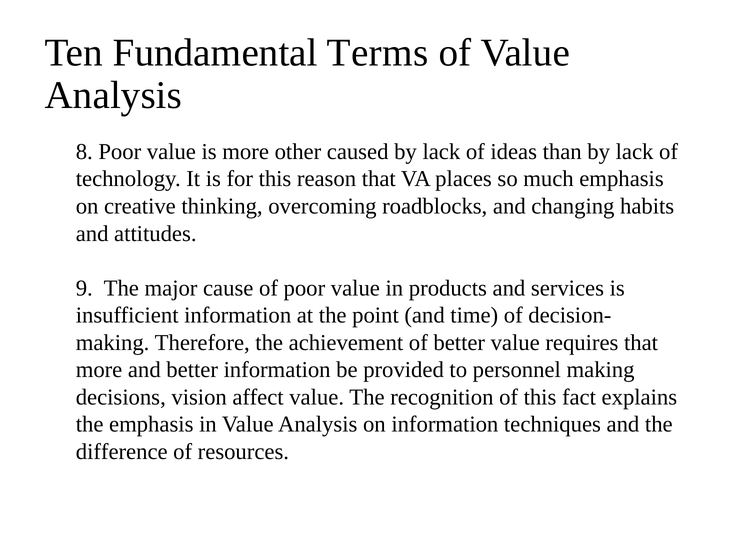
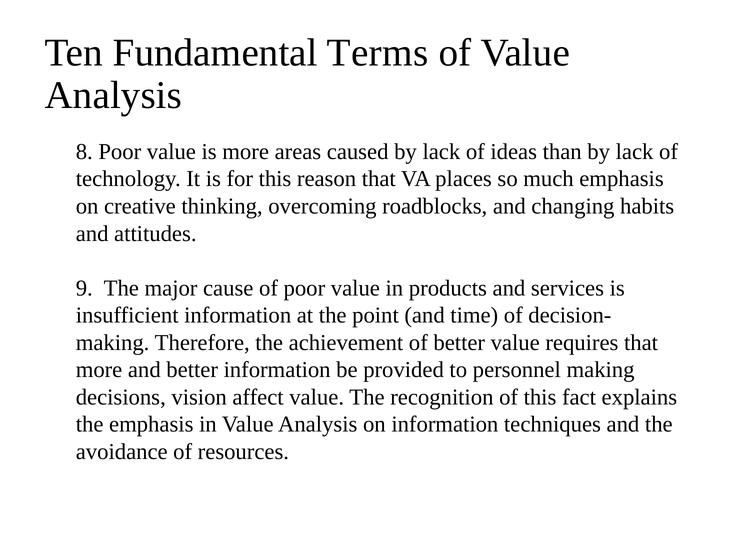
other: other -> areas (298, 152)
difference: difference -> avoidance (122, 452)
